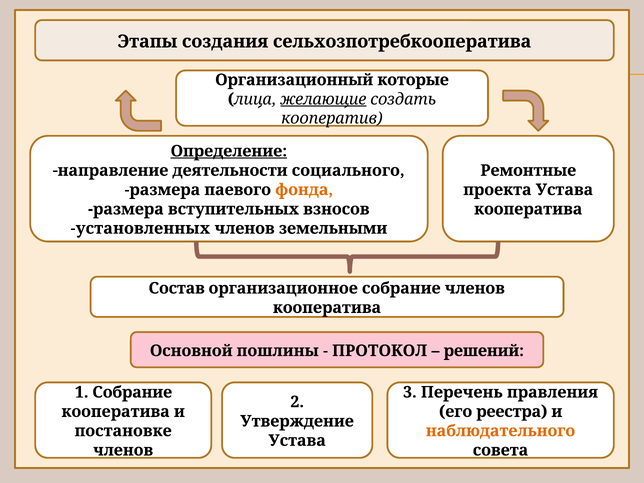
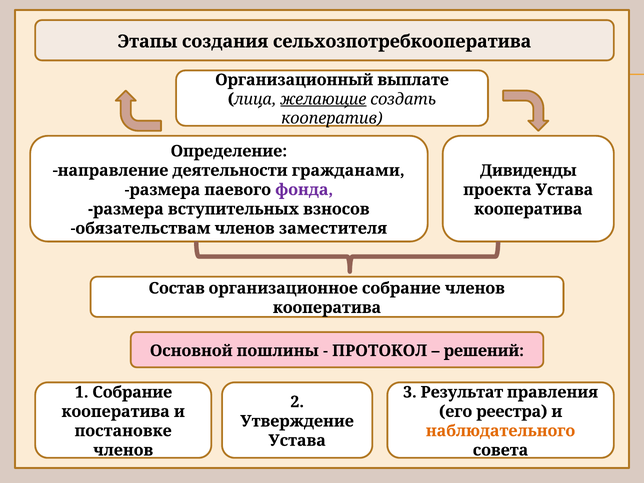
которые: которые -> выплате (413, 80)
Определение underline: present -> none (229, 151)
социального: социального -> гражданами (348, 170)
Ремонтные: Ремонтные -> Дивиденды (528, 170)
фонда colour: orange -> purple (304, 190)
установленных: установленных -> обязательствам (140, 228)
земельными: земельными -> заместителя (333, 228)
Перечень: Перечень -> Результат (462, 392)
